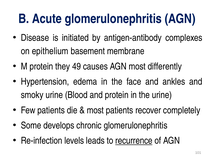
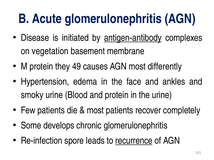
antigen-antibody underline: none -> present (133, 38)
epithelium: epithelium -> vegetation (50, 51)
levels: levels -> spore (74, 141)
